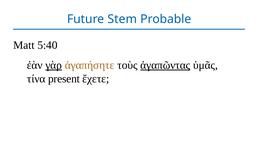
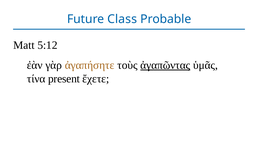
Stem: Stem -> Class (122, 19)
5:40: 5:40 -> 5:12 (47, 45)
γὰρ underline: present -> none (54, 65)
